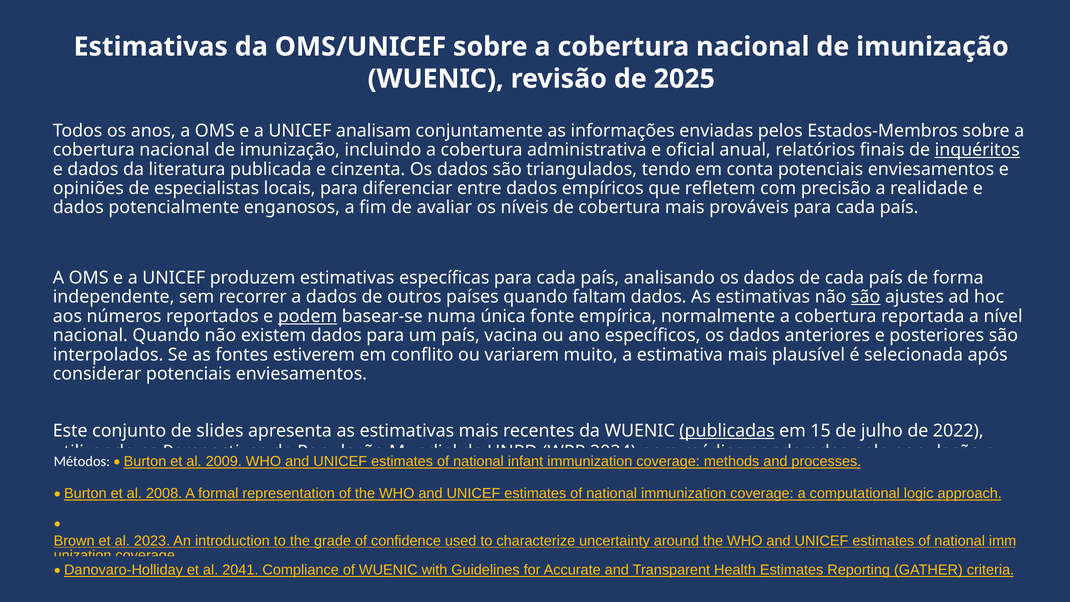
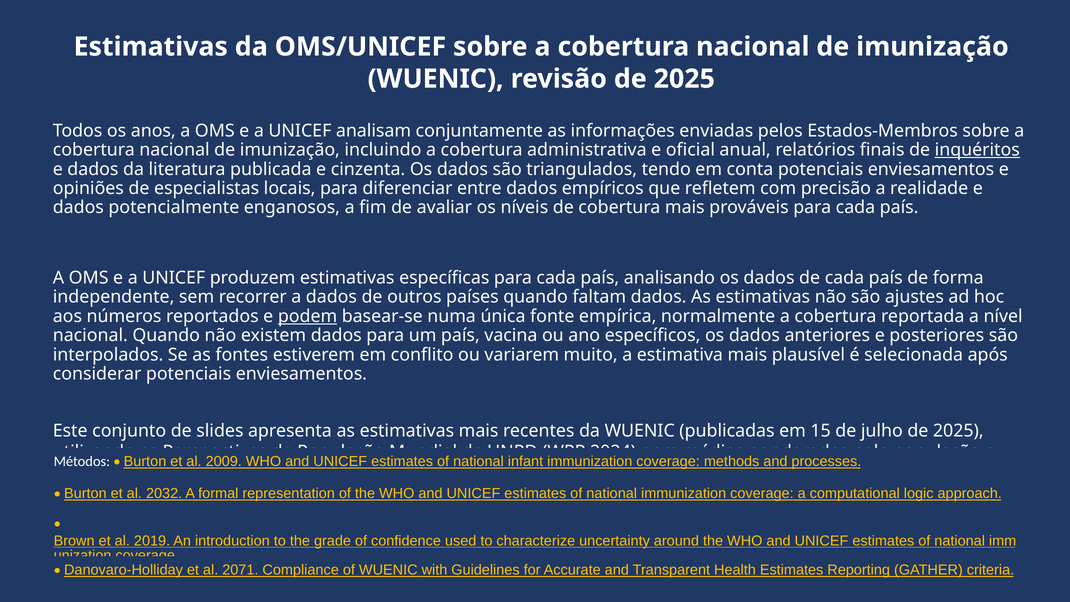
são underline: present -> none (866, 297)
publicadas underline: present -> none (727, 431)
julho de 2022: 2022 -> 2025 (958, 431)
2008: 2008 -> 2032 (164, 494)
2023: 2023 -> 2019 (152, 541)
2041: 2041 -> 2071 (240, 570)
